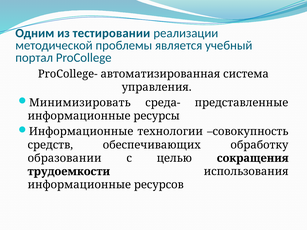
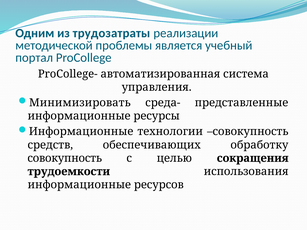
тестировании: тестировании -> трудозатраты (111, 33)
образовании: образовании -> совокупность (65, 158)
